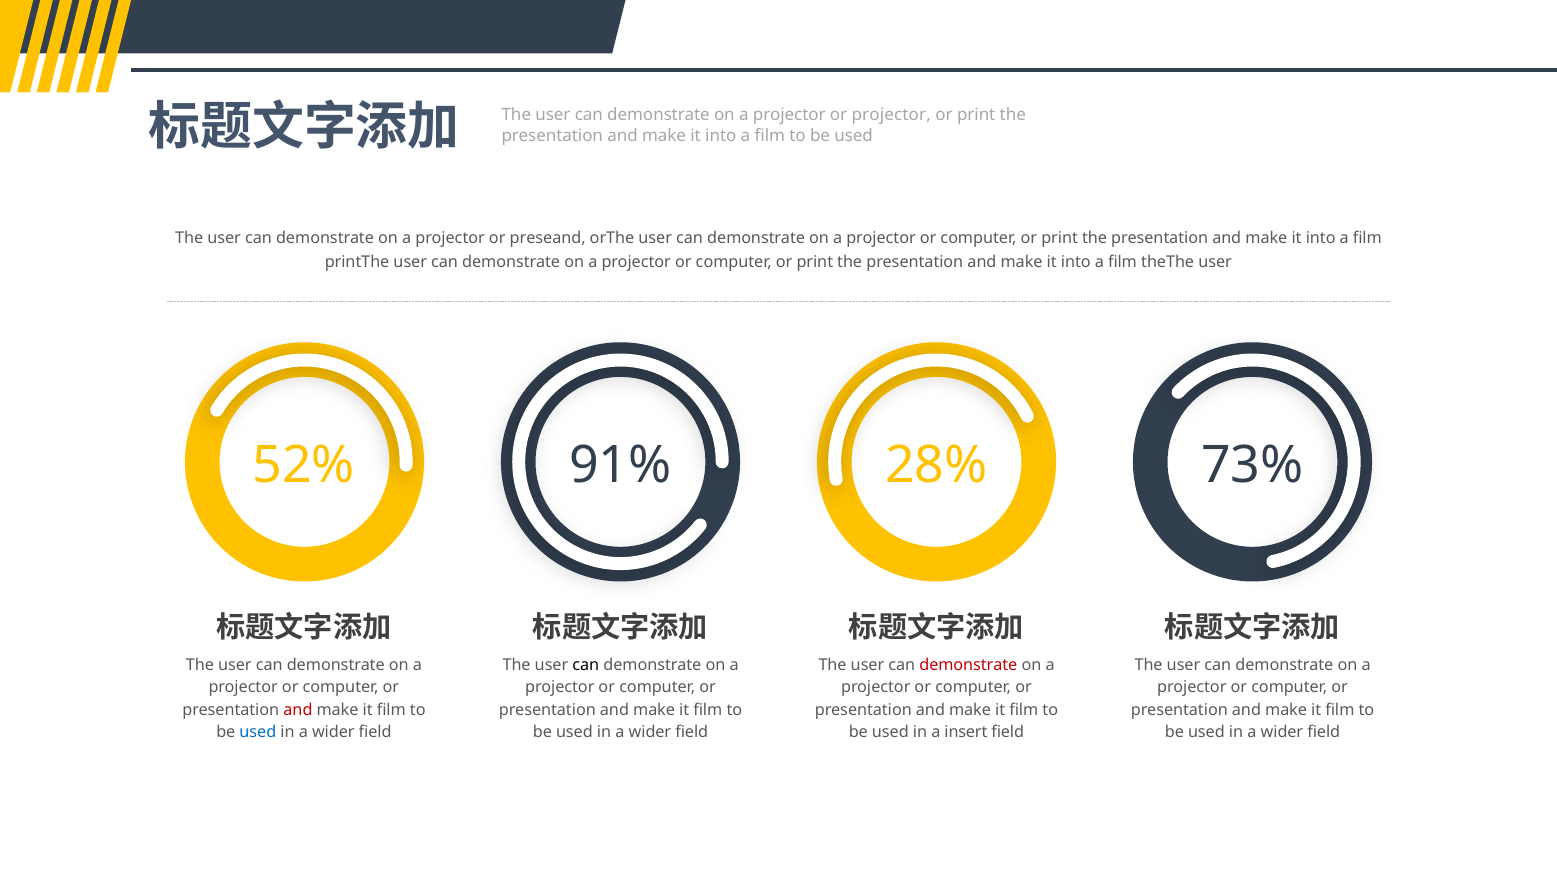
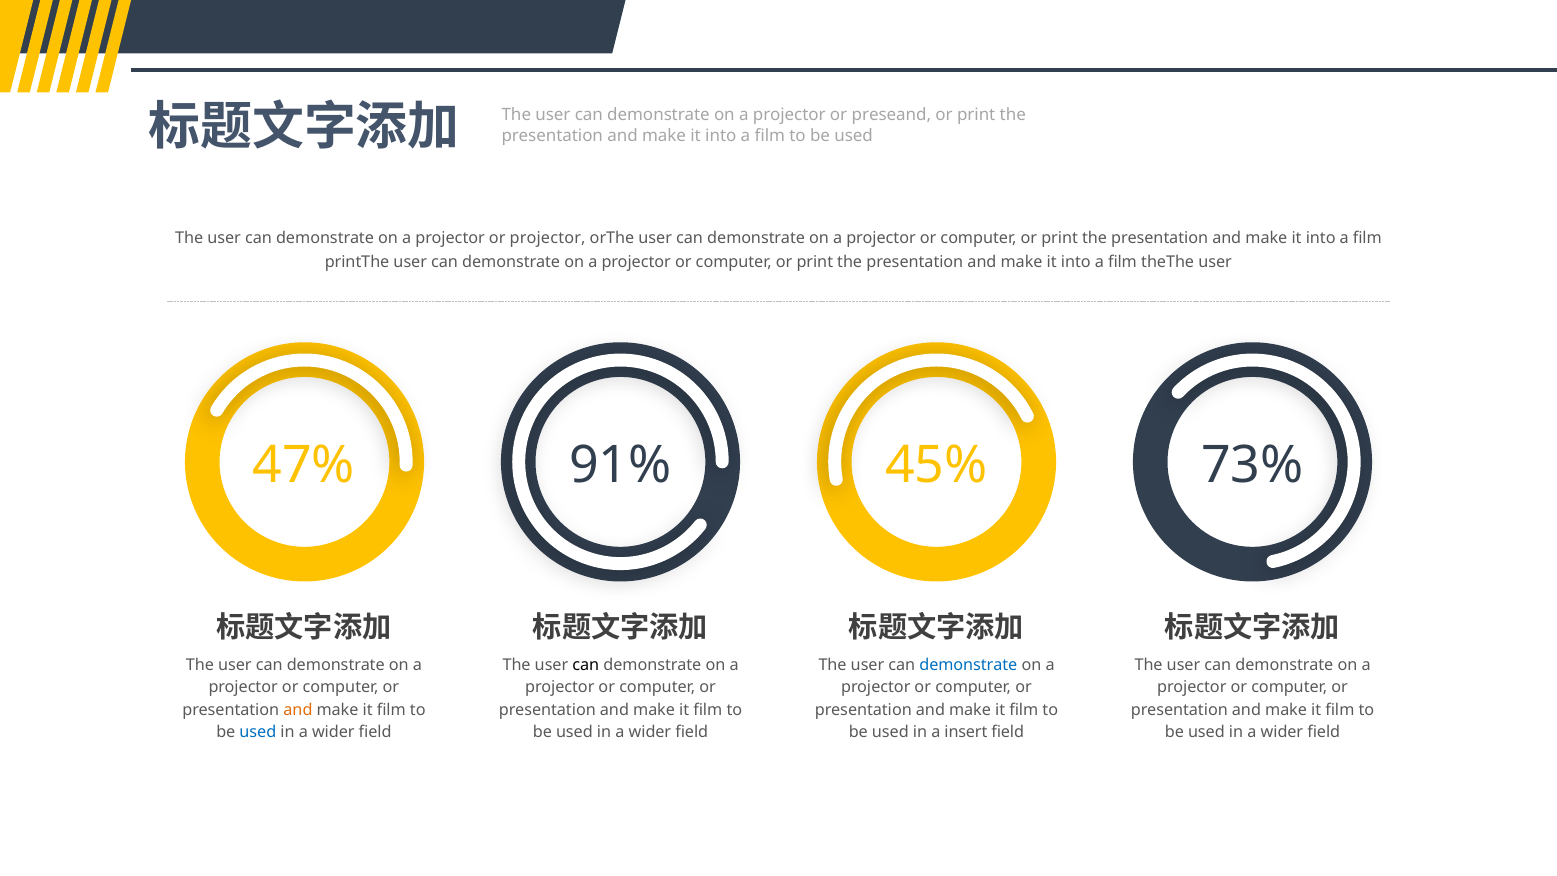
or projector: projector -> preseand (891, 115)
or preseand: preseand -> projector (548, 238)
52%: 52% -> 47% (304, 465)
28%: 28% -> 45% (936, 465)
demonstrate colour: red -> blue (968, 665)
and colour: red -> orange (298, 710)
